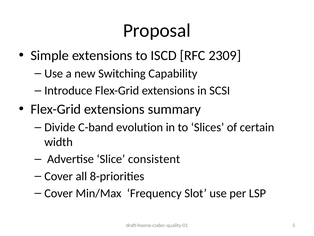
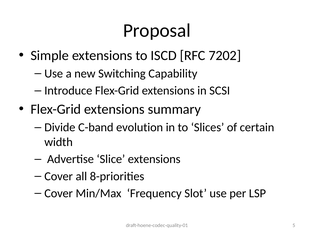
2309: 2309 -> 7202 (225, 55)
Slice consistent: consistent -> extensions (154, 159)
